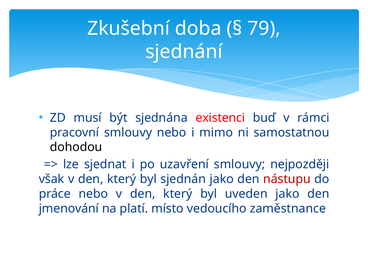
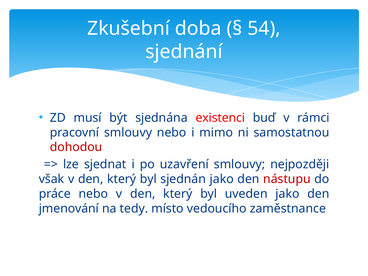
79: 79 -> 54 (264, 29)
dohodou colour: black -> red (76, 147)
platí: platí -> tedy (134, 209)
